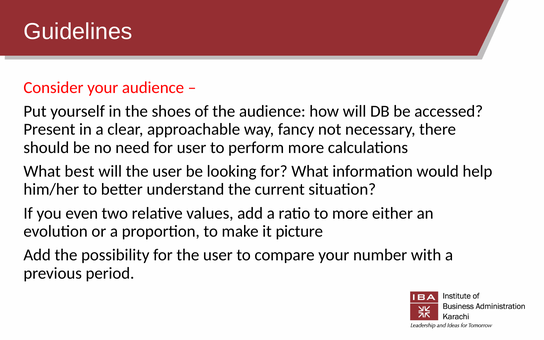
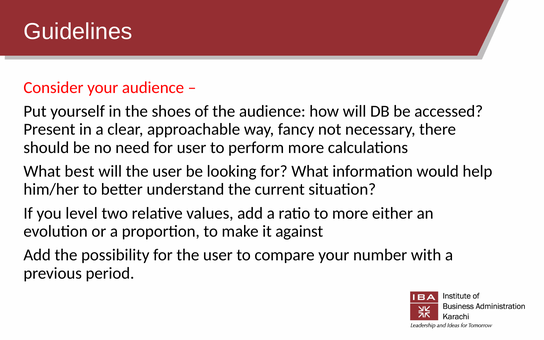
even: even -> level (82, 213)
picture: picture -> against (299, 232)
